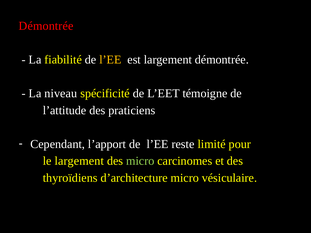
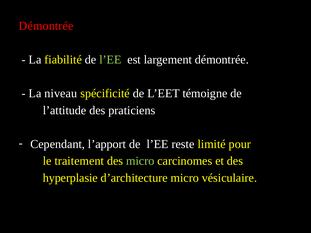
l’EE colour: yellow -> light green (110, 60)
le largement: largement -> traitement (79, 161)
thyroïdiens: thyroïdiens -> hyperplasie (70, 178)
